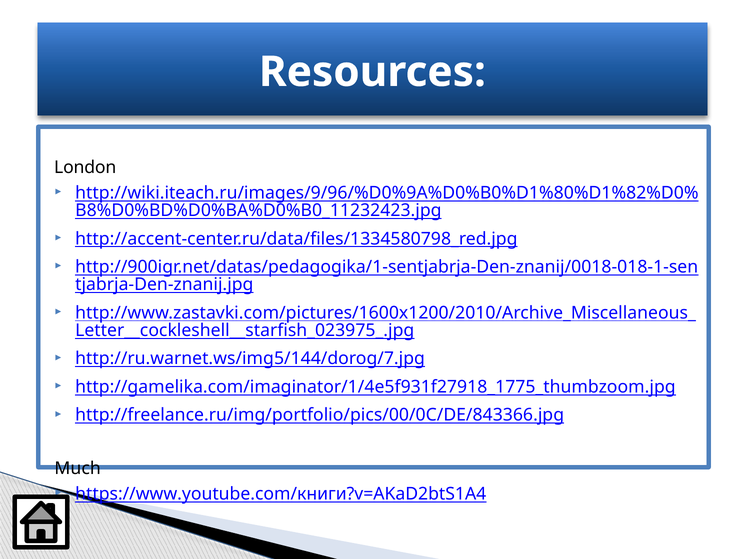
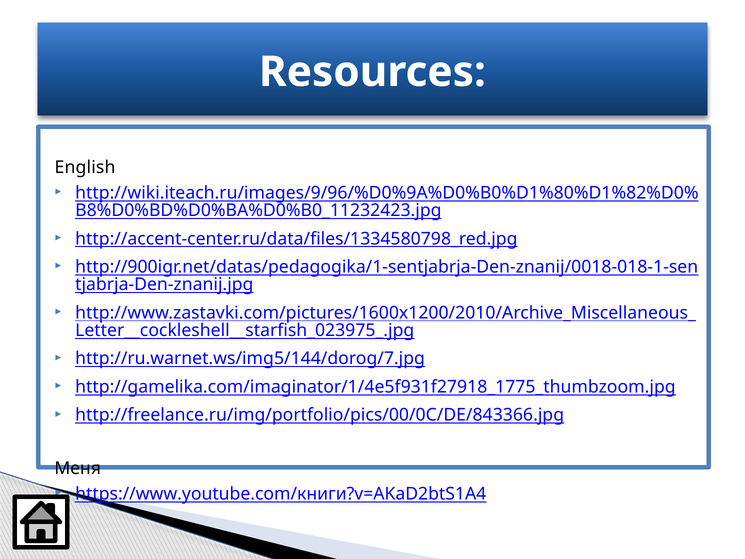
London: London -> English (85, 168)
Much: Much -> Меня (78, 468)
